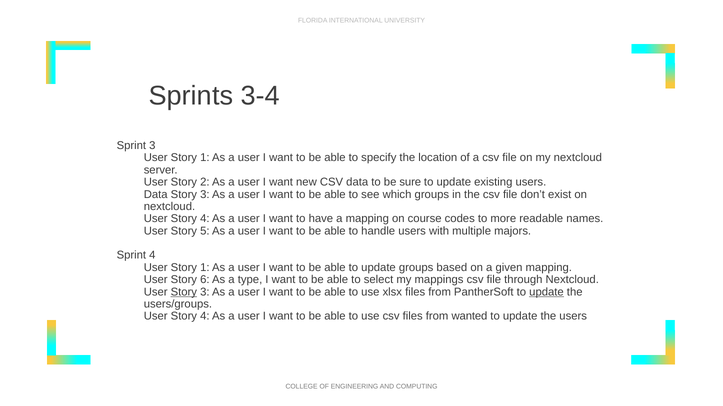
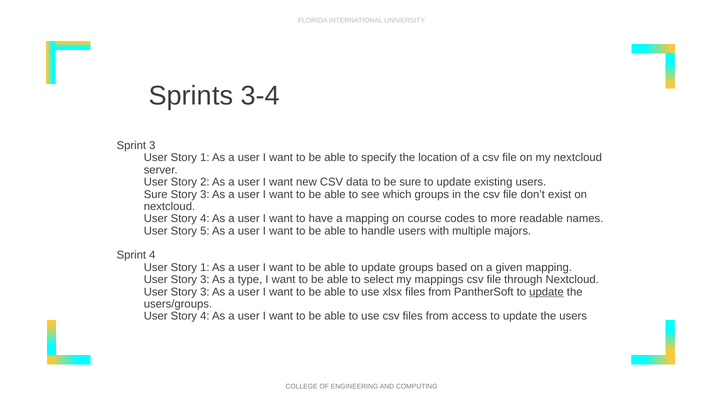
Data: Data -> Sure (156, 195)
6: 6 -> 3 (205, 280)
Story underline: present -> none (184, 292)
wanted: wanted -> access (469, 317)
